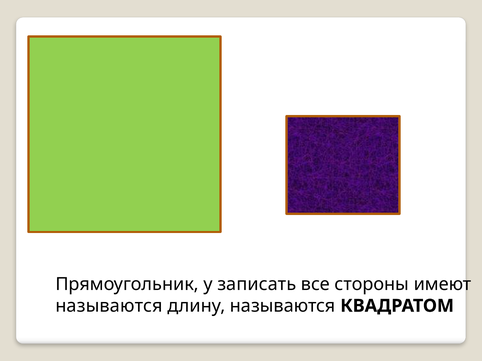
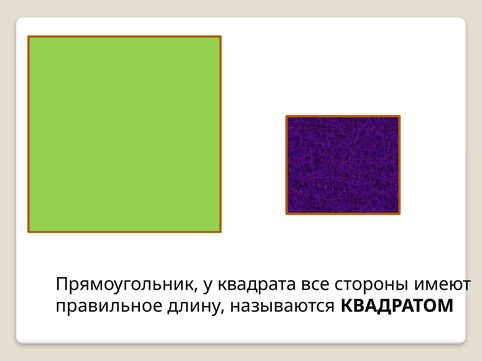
записать: записать -> квадрата (257, 285)
называются: называются -> правильное (109, 306)
